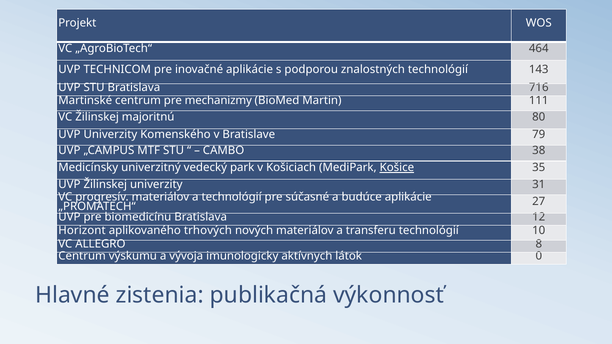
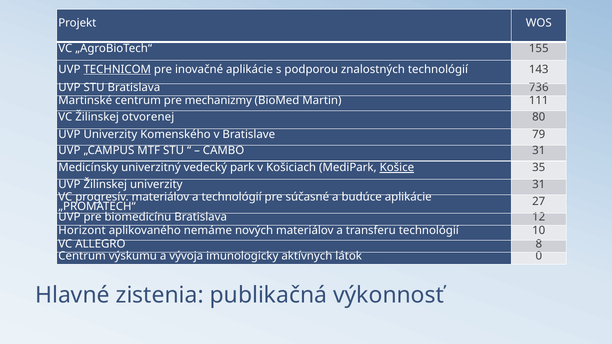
464: 464 -> 155 (539, 49)
TECHNICOM underline: none -> present (117, 69)
716: 716 -> 736 (539, 87)
majoritnú: majoritnú -> otvorenej (148, 117)
CAMBO 38: 38 -> 31 (539, 151)
trhových: trhových -> nemáme (208, 231)
